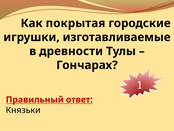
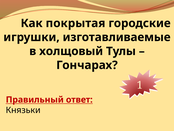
древности: древности -> холщовый (71, 51)
